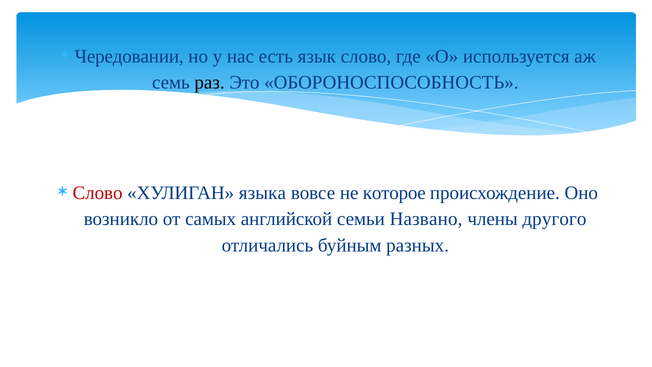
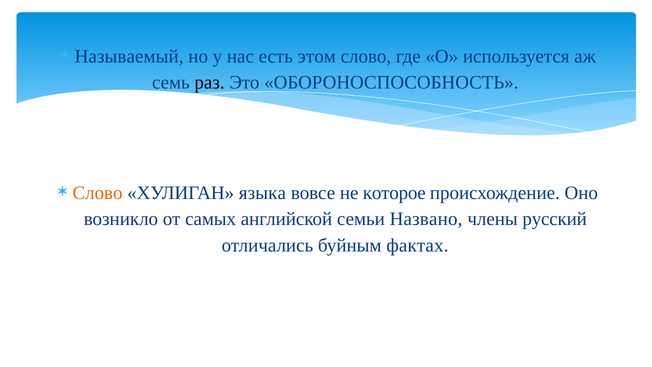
Чередовании: Чередовании -> Называемый (129, 56)
язык: язык -> этом (317, 56)
Слово colour: red -> orange (98, 193)
другого: другого -> русский (555, 219)
разных: разных -> фактах (418, 245)
